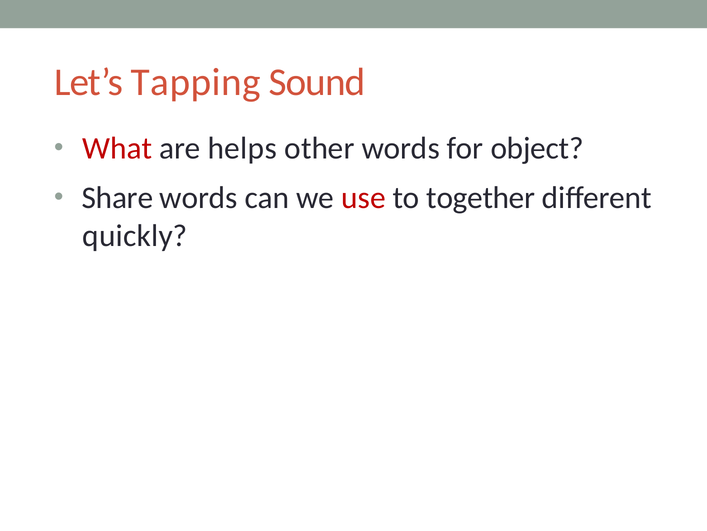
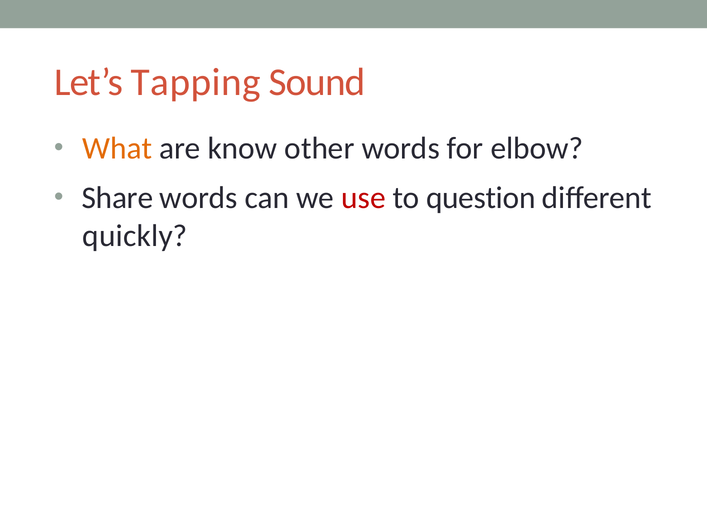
What colour: red -> orange (117, 148)
helps: helps -> know (243, 148)
object: object -> elbow (537, 148)
together: together -> question (481, 198)
